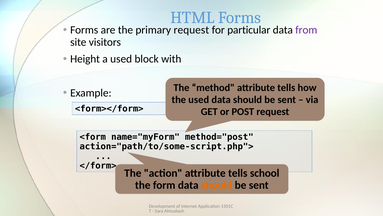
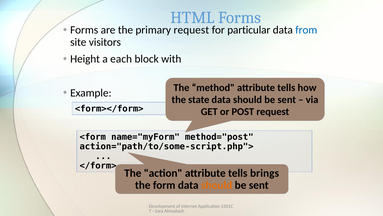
from colour: purple -> blue (306, 30)
a used: used -> each (121, 59)
the used: used -> state (199, 100)
school: school -> brings (265, 173)
